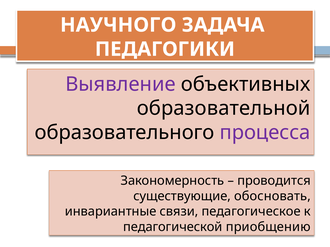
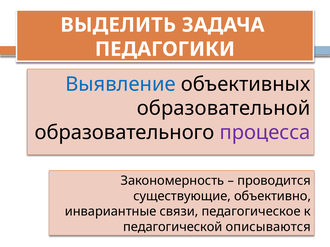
НАУЧНОГО: НАУЧНОГО -> ВЫДЕЛИТЬ (118, 25)
Выявление colour: purple -> blue (120, 84)
обосновать: обосновать -> объективно (273, 196)
приобщению: приобщению -> описываются (268, 227)
